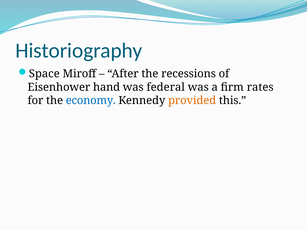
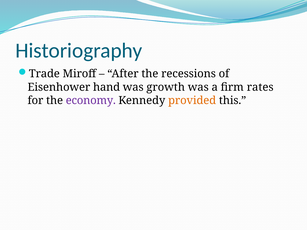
Space: Space -> Trade (44, 74)
federal: federal -> growth (166, 87)
economy colour: blue -> purple (91, 101)
